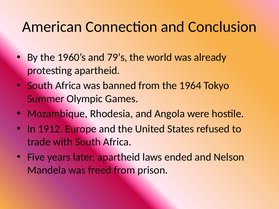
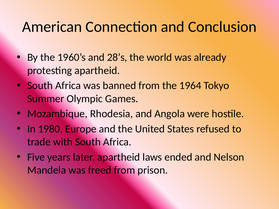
79’s: 79’s -> 28’s (117, 57)
1912: 1912 -> 1980 (50, 129)
